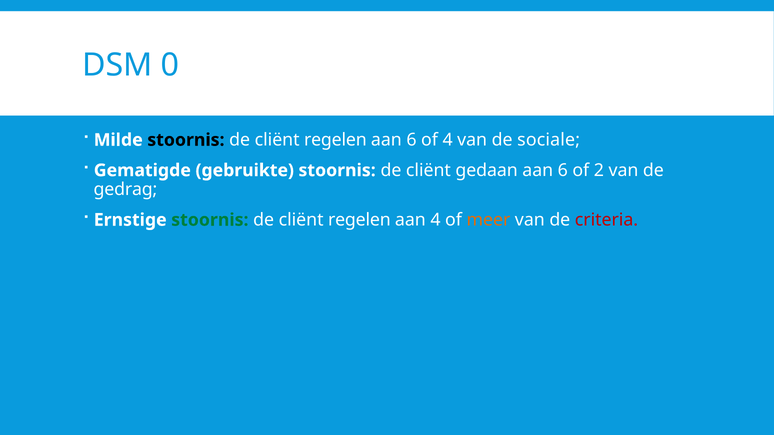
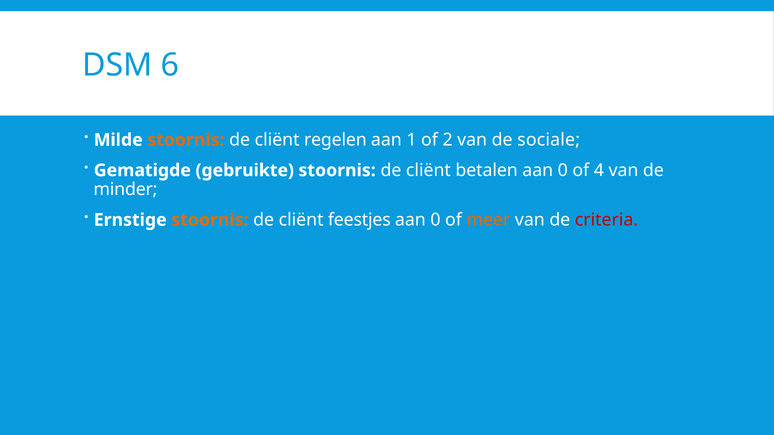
0: 0 -> 6 (170, 65)
stoornis colour: black -> orange (186, 140)
6: 6 -> 1 (411, 140)
of 4: 4 -> 2 (448, 140)
gedaan: gedaan -> betalen (487, 171)
6: 6 -> 0 (563, 171)
2: 2 -> 4 (599, 171)
gedrag: gedrag -> minder (125, 190)
stoornis colour: green -> orange (210, 220)
regelen: regelen -> feestjes (359, 220)
4: 4 -> 0 (435, 220)
